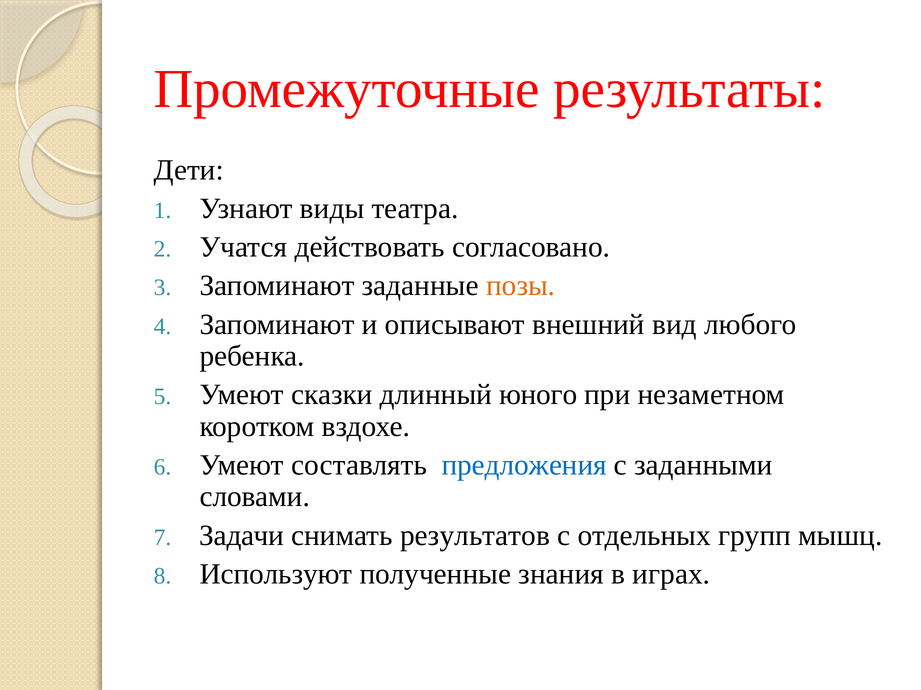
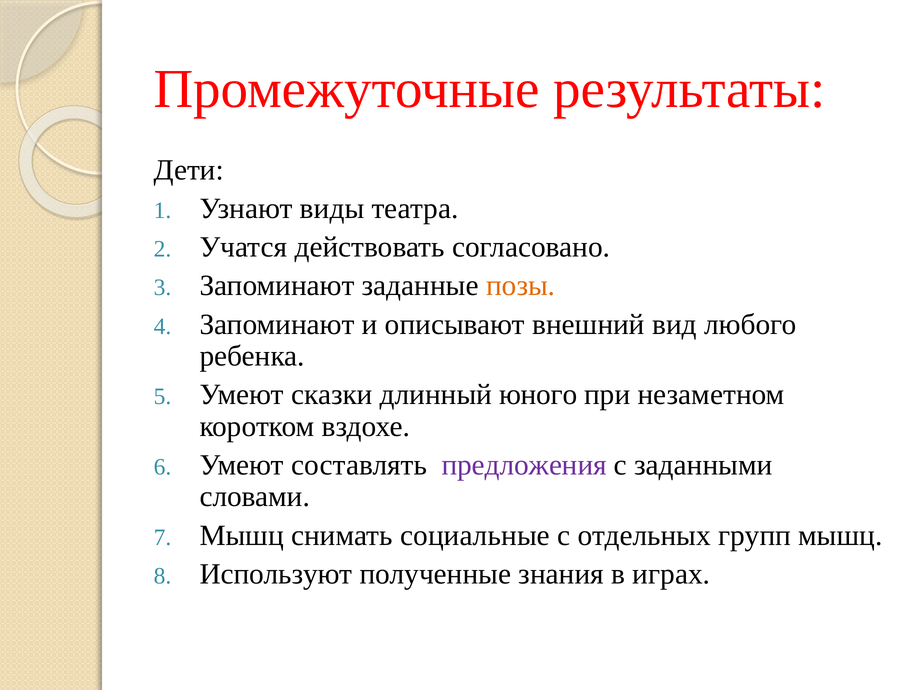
предложения colour: blue -> purple (524, 466)
Задачи: Задачи -> Мышц (242, 536)
результатов: результатов -> социальные (475, 536)
